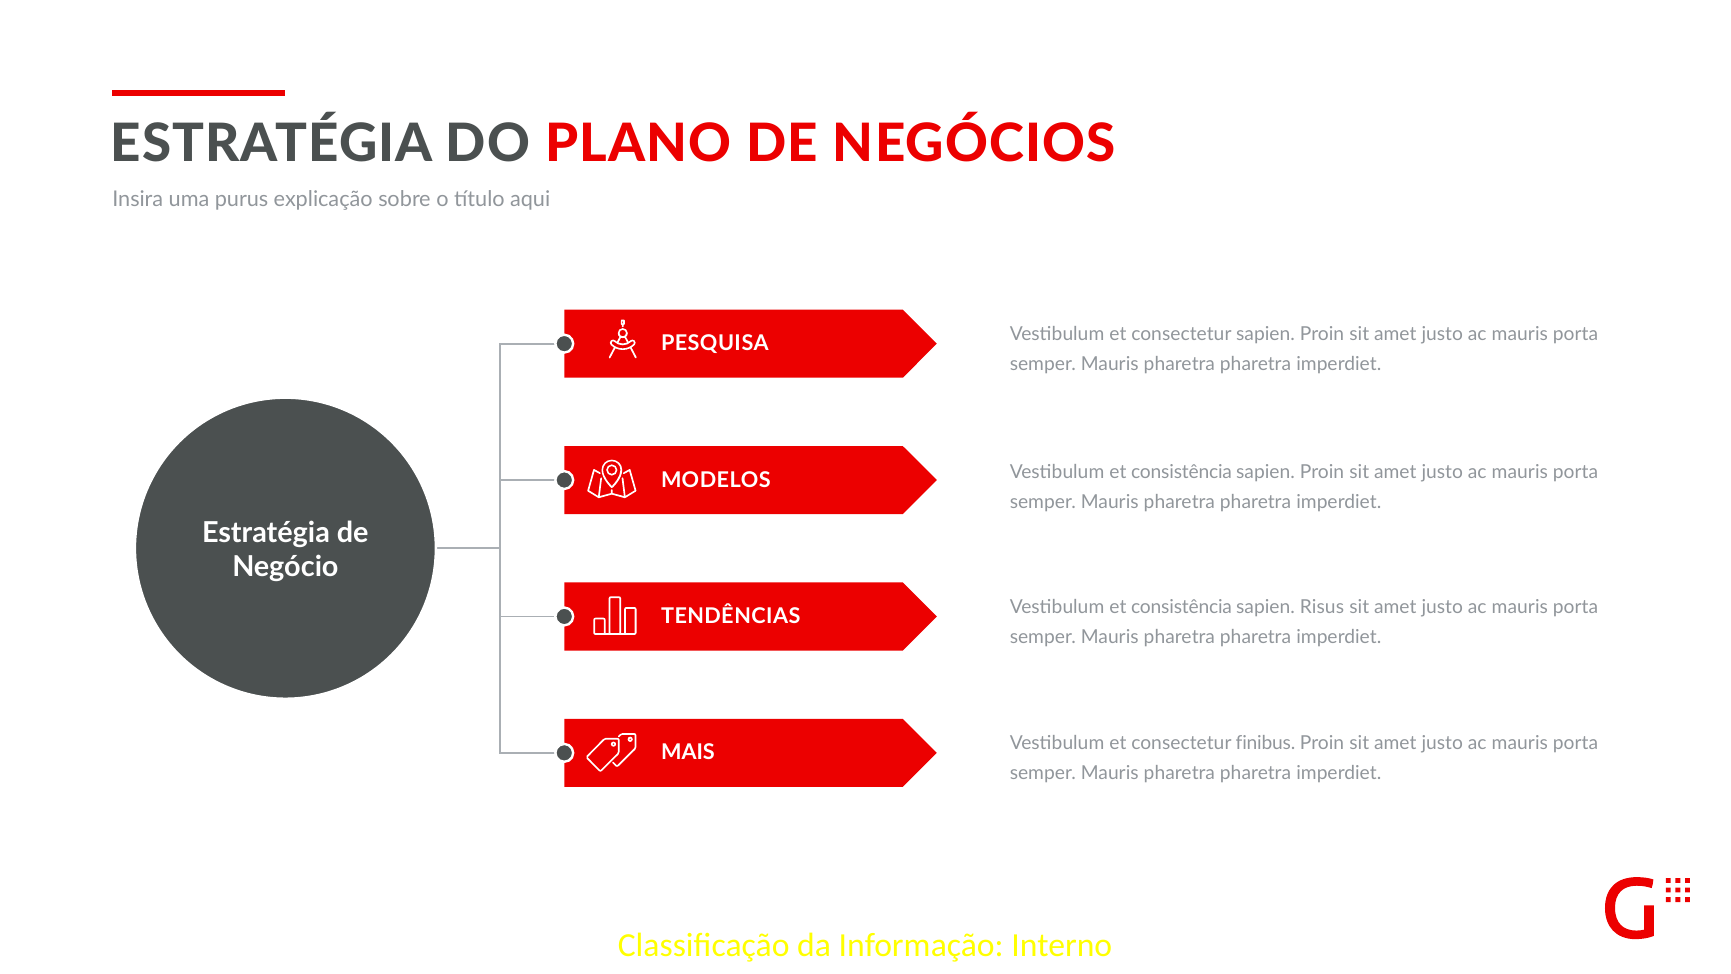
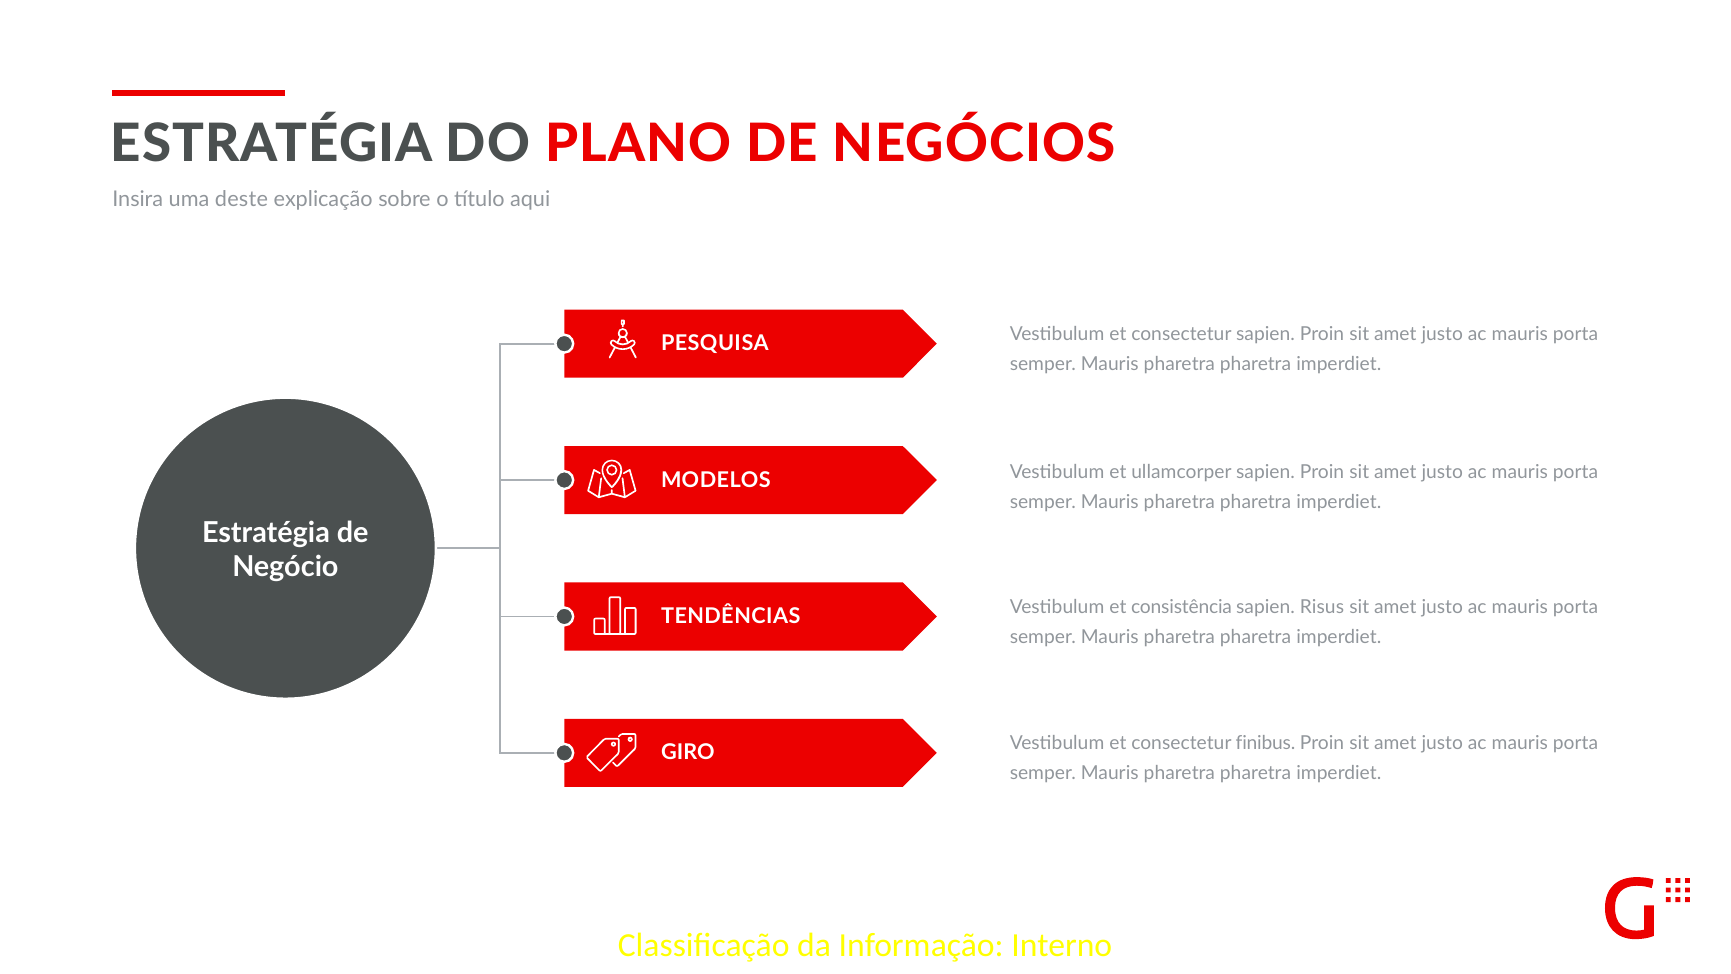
purus: purus -> deste (241, 199)
consistência: consistência -> ullamcorper (1181, 472)
MAIS: MAIS -> GIRO (688, 753)
